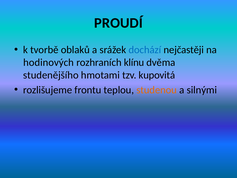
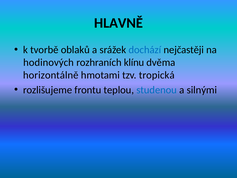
PROUDÍ: PROUDÍ -> HLAVNĚ (119, 23)
studenějšího: studenějšího -> horizontálně (51, 75)
kupovitá: kupovitá -> tropická (157, 75)
studenou colour: orange -> blue (157, 90)
